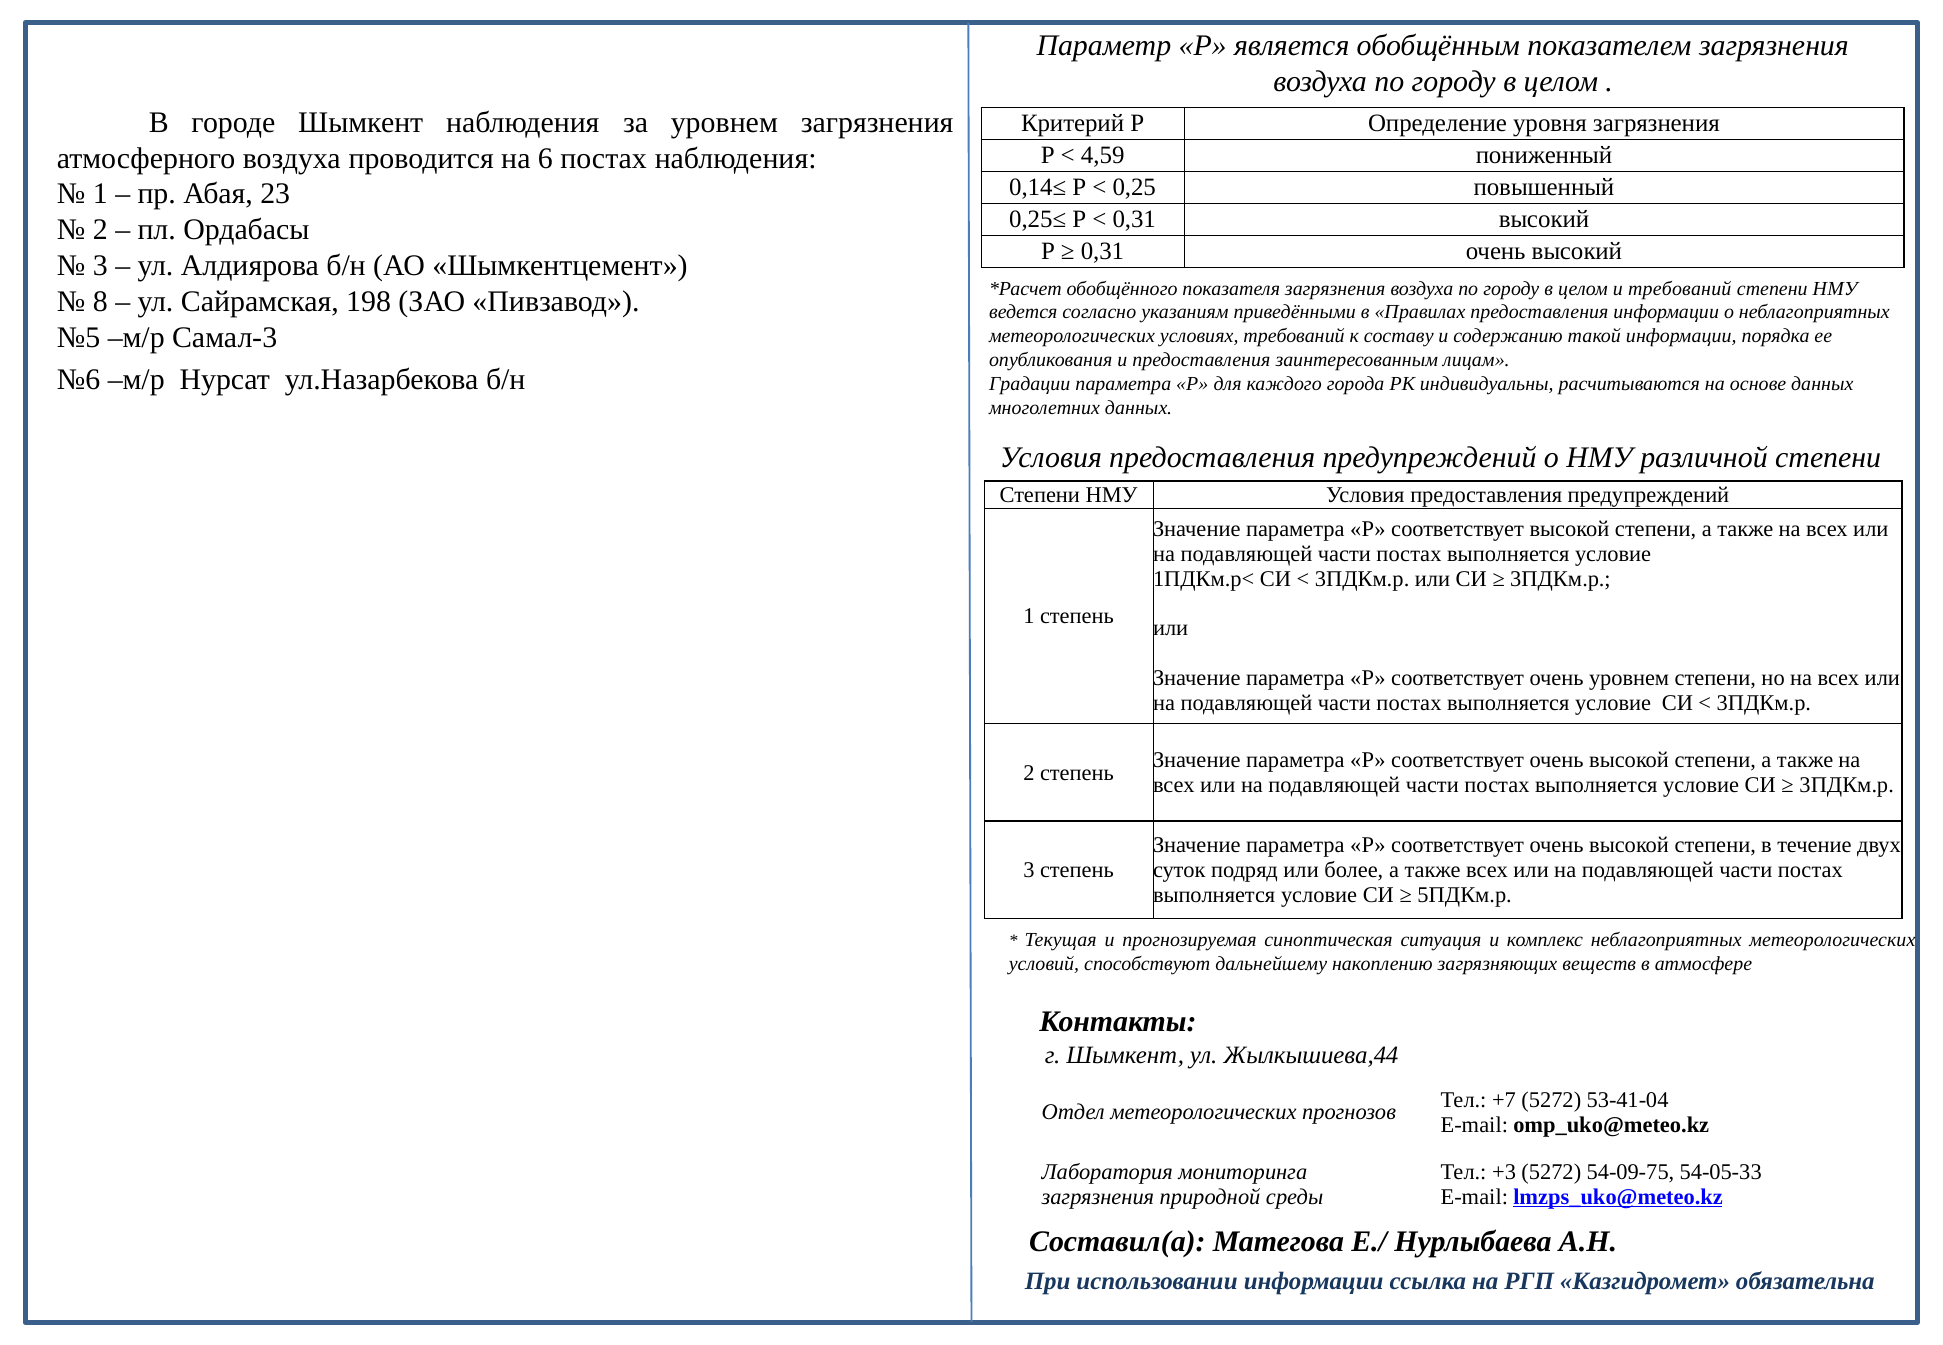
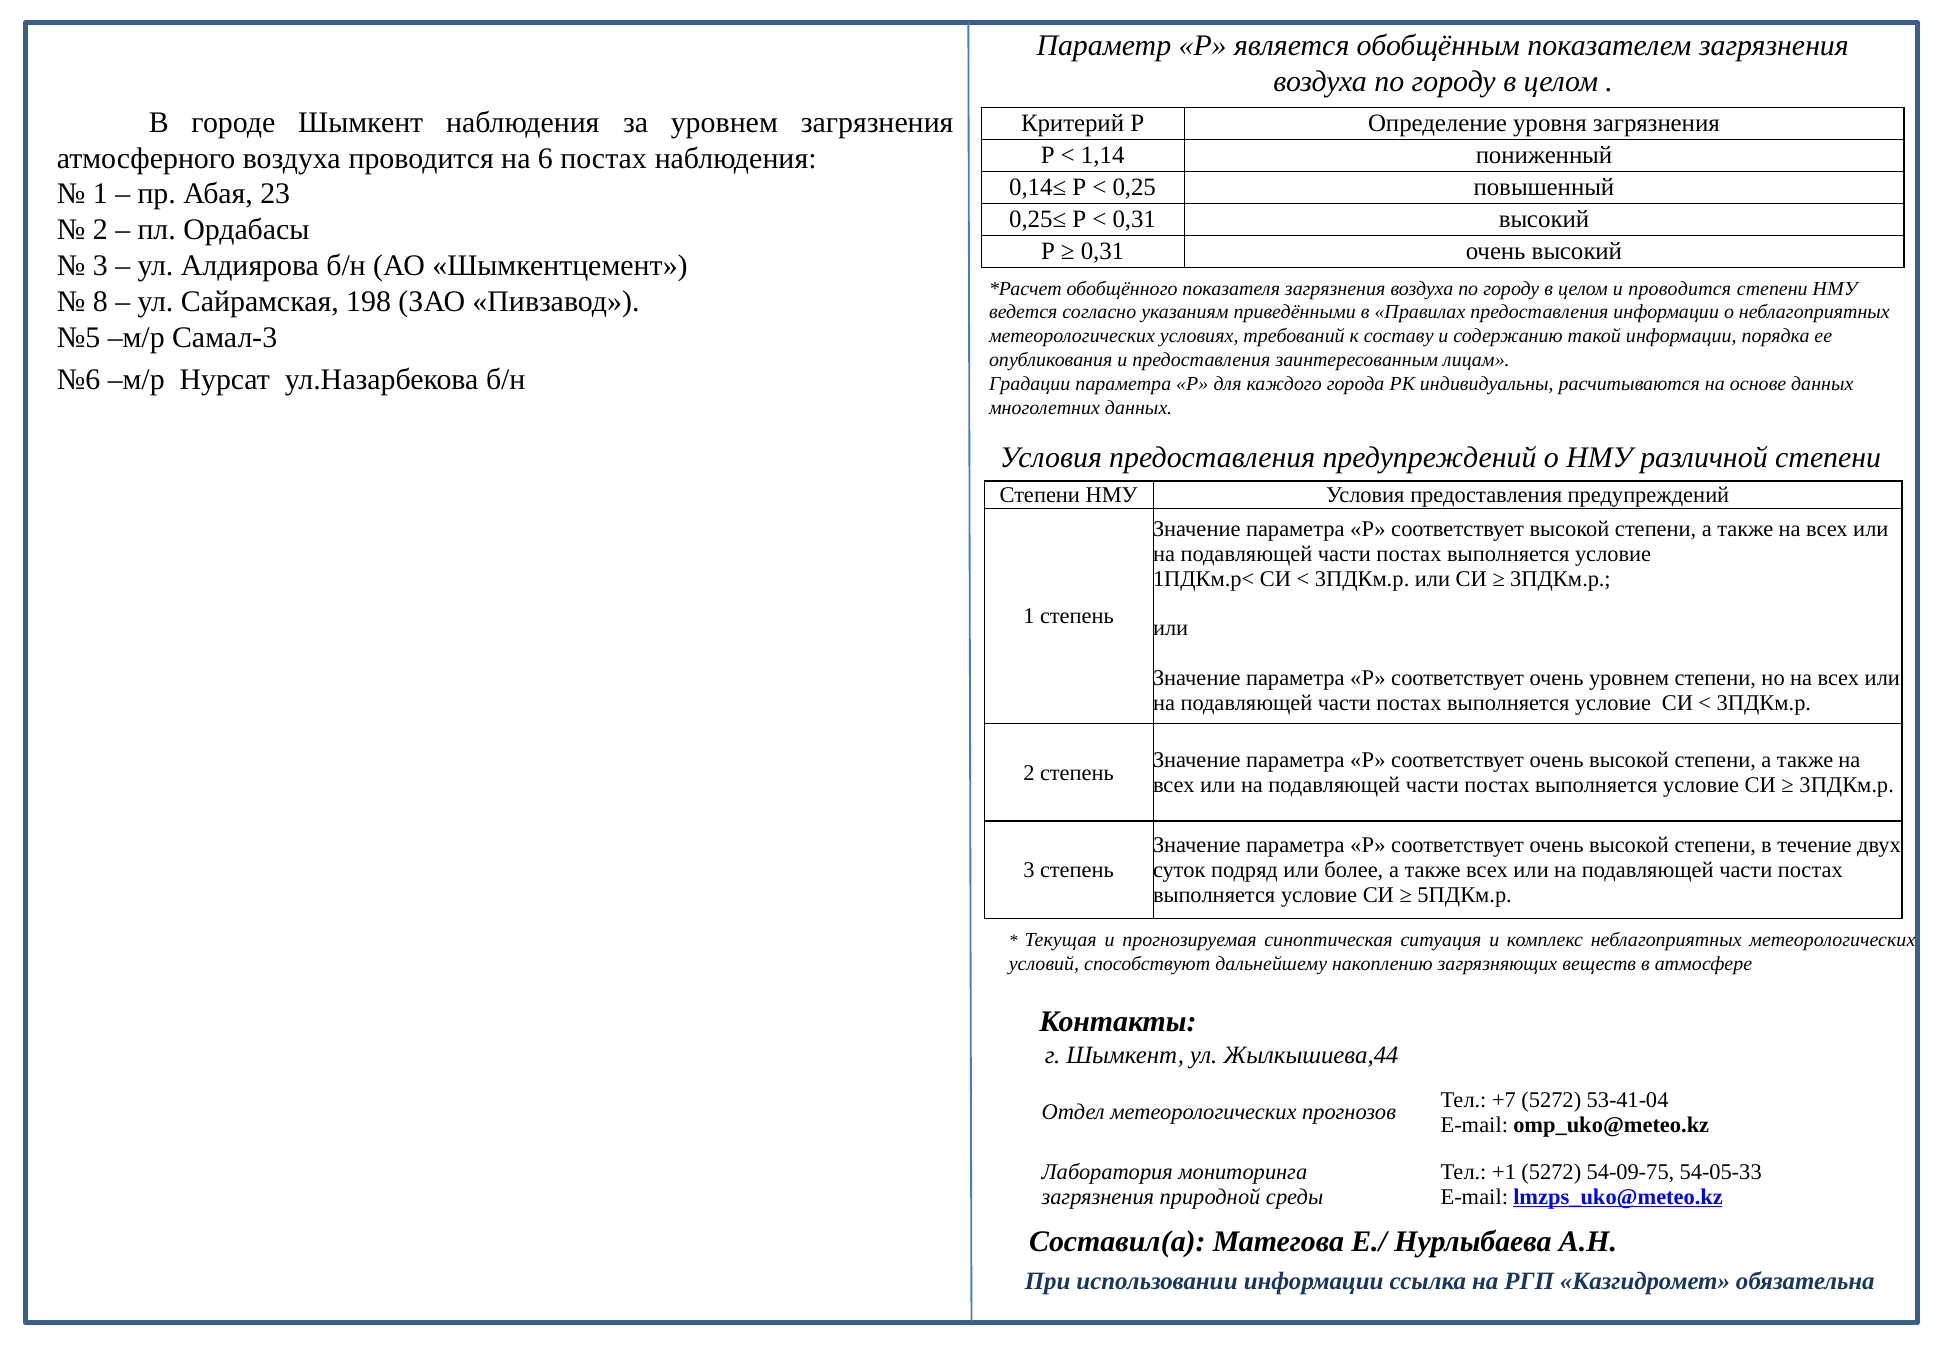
4,59: 4,59 -> 1,14 (1103, 155)
и требований: требований -> проводится (1680, 289)
+3: +3 -> +1 (1504, 1172)
